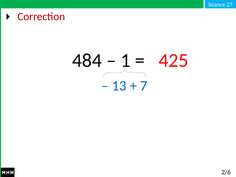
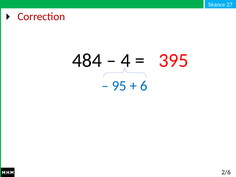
1: 1 -> 4 (126, 60)
425: 425 -> 395 (173, 60)
13: 13 -> 95 (119, 86)
7: 7 -> 6 (144, 86)
